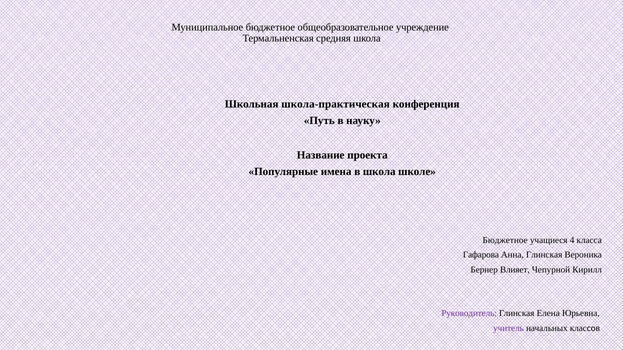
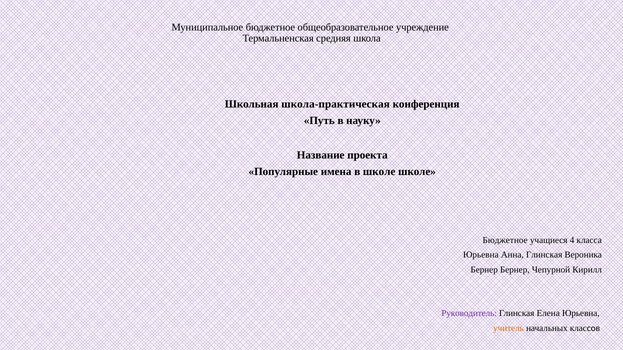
в школа: школа -> школе (379, 172)
Гафарова: Гафарова -> Юрьевна (481, 255)
Бернер Влияет: Влияет -> Бернер (515, 270)
учитель colour: purple -> orange (509, 329)
